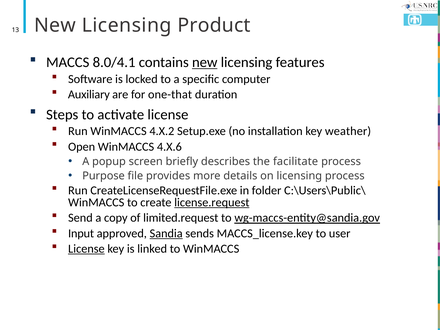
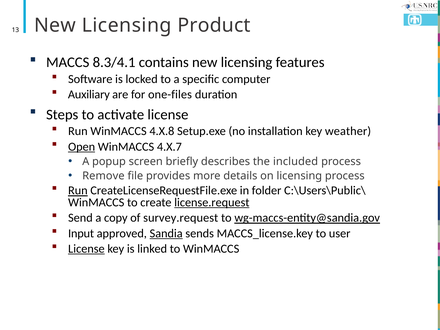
8.0/4.1: 8.0/4.1 -> 8.3/4.1 (114, 62)
new underline: present -> none (205, 62)
one-that: one-that -> one-files (170, 94)
4.X.2: 4.X.2 -> 4.X.8 (162, 131)
Open underline: none -> present (82, 147)
4.X.6: 4.X.6 -> 4.X.7 (169, 147)
facilitate: facilitate -> included (296, 162)
Purpose: Purpose -> Remove (103, 176)
Run underline: none -> present (78, 191)
limited.request: limited.request -> survey.request (181, 218)
